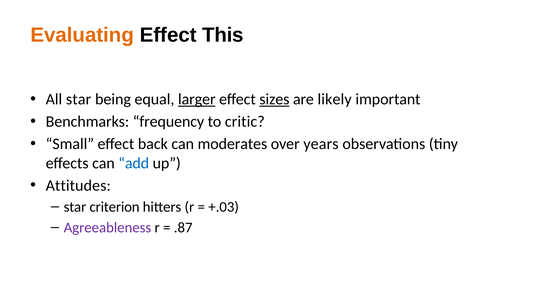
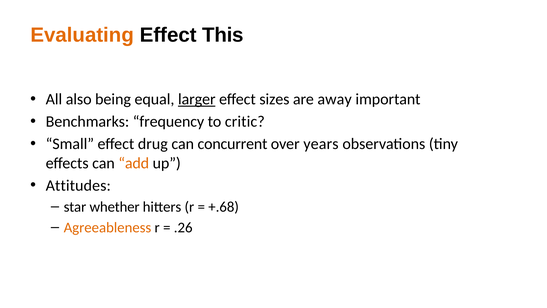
All star: star -> also (79, 99)
sizes underline: present -> none (274, 99)
likely: likely -> away (335, 99)
back: back -> drug (153, 144)
moderates: moderates -> concurrent (232, 144)
add colour: blue -> orange (134, 163)
criterion: criterion -> whether (115, 207)
+.03: +.03 -> +.68 (224, 207)
Agreeableness colour: purple -> orange (107, 227)
.87: .87 -> .26 (183, 227)
